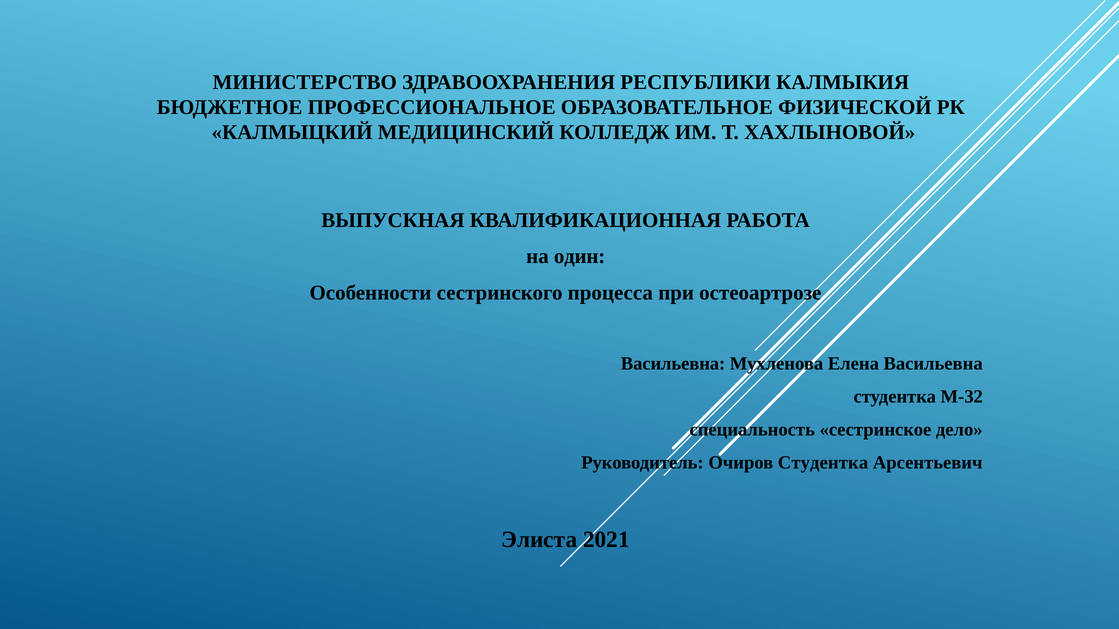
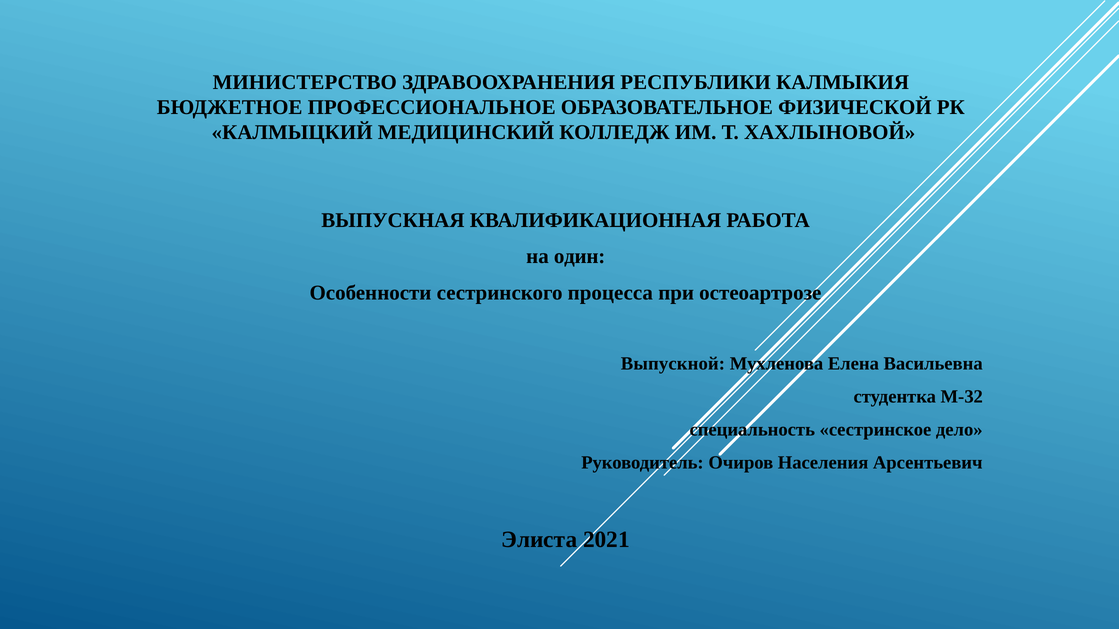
Васильевна: Васильевна -> Выпускной (673, 364)
Очиров Студентка: Студентка -> Населения (823, 463)
